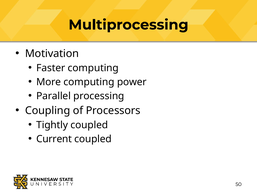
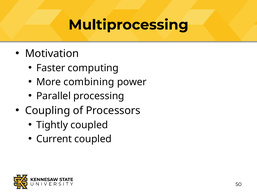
More computing: computing -> combining (89, 82)
